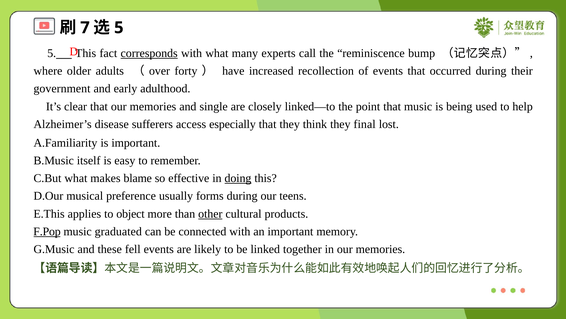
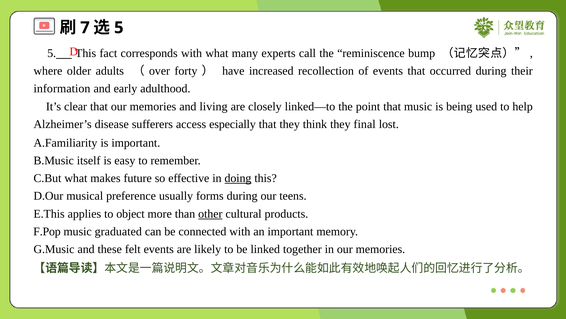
corresponds underline: present -> none (149, 53)
government: government -> information (62, 89)
single: single -> living (214, 106)
blame: blame -> future (138, 178)
F.Pop underline: present -> none (47, 231)
fell: fell -> felt (133, 249)
